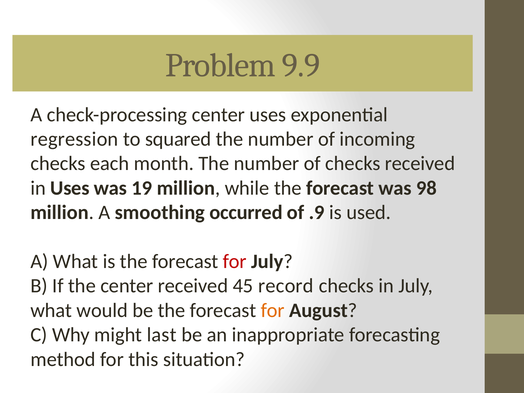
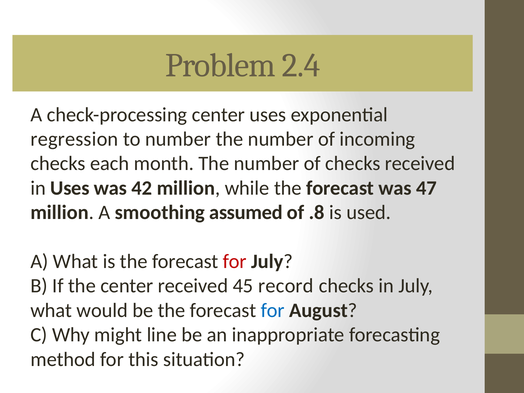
9.9: 9.9 -> 2.4 (301, 66)
to squared: squared -> number (178, 139)
19: 19 -> 42 (142, 188)
98: 98 -> 47 (427, 188)
occurred: occurred -> assumed (246, 213)
.9: .9 -> .8 (317, 213)
for colour: orange -> blue (273, 310)
last: last -> line (162, 335)
